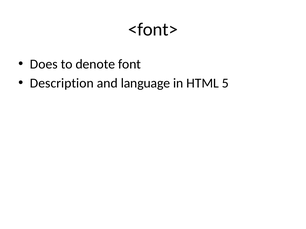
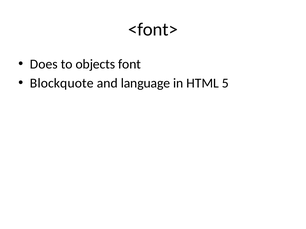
denote: denote -> objects (95, 64)
Description: Description -> Blockquote (62, 83)
